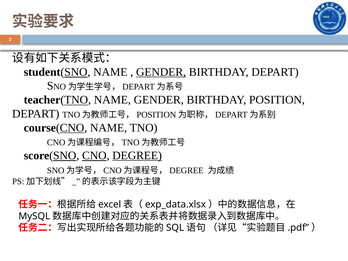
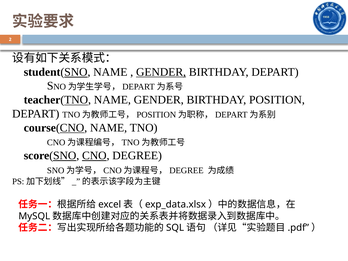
DEGREE underline: present -> none (137, 156)
